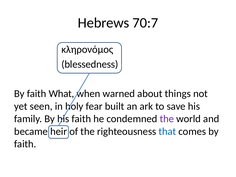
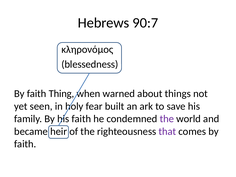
70:7: 70:7 -> 90:7 (145, 23)
What: What -> Thing (61, 94)
that colour: blue -> purple (167, 131)
